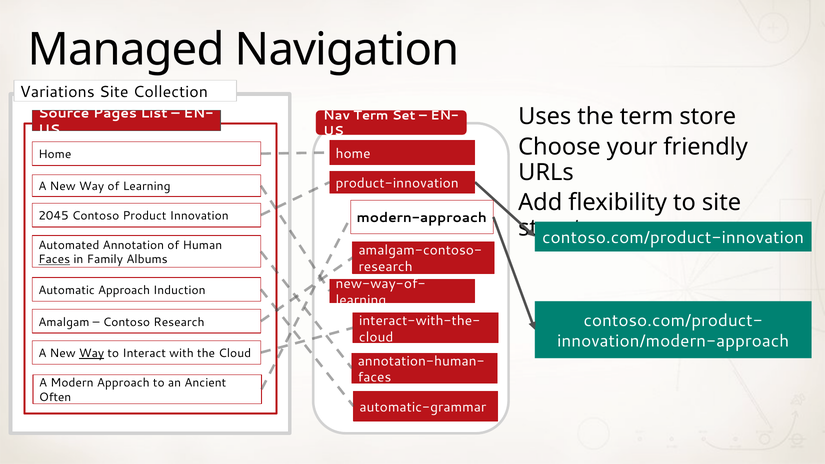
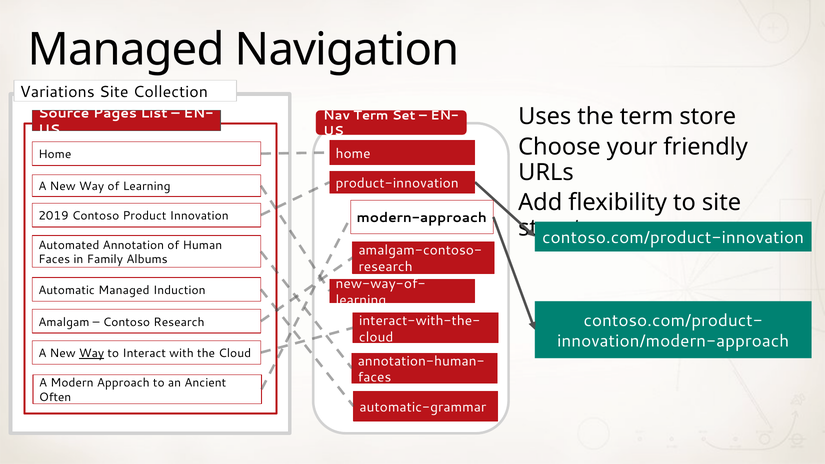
2045: 2045 -> 2019 (53, 216)
Faces underline: present -> none (54, 260)
Automatic Approach: Approach -> Managed (124, 290)
